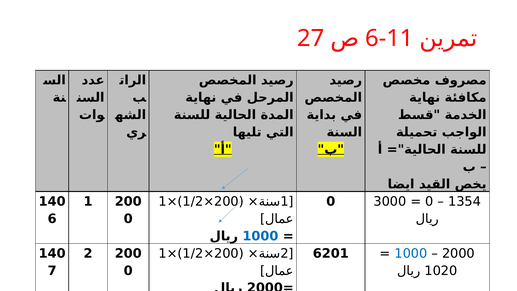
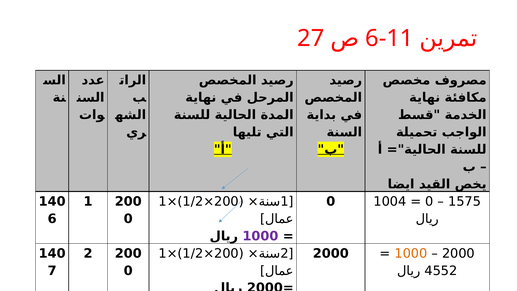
3000: 3000 -> 1004 (390, 201)
1354: 1354 -> 1575 (465, 201)
1000 colour: blue -> purple (260, 236)
6201: 6201 -> 2000 (331, 253)
1000 colour: blue -> orange (411, 253)
1020: 1020 -> 4552 (441, 271)
